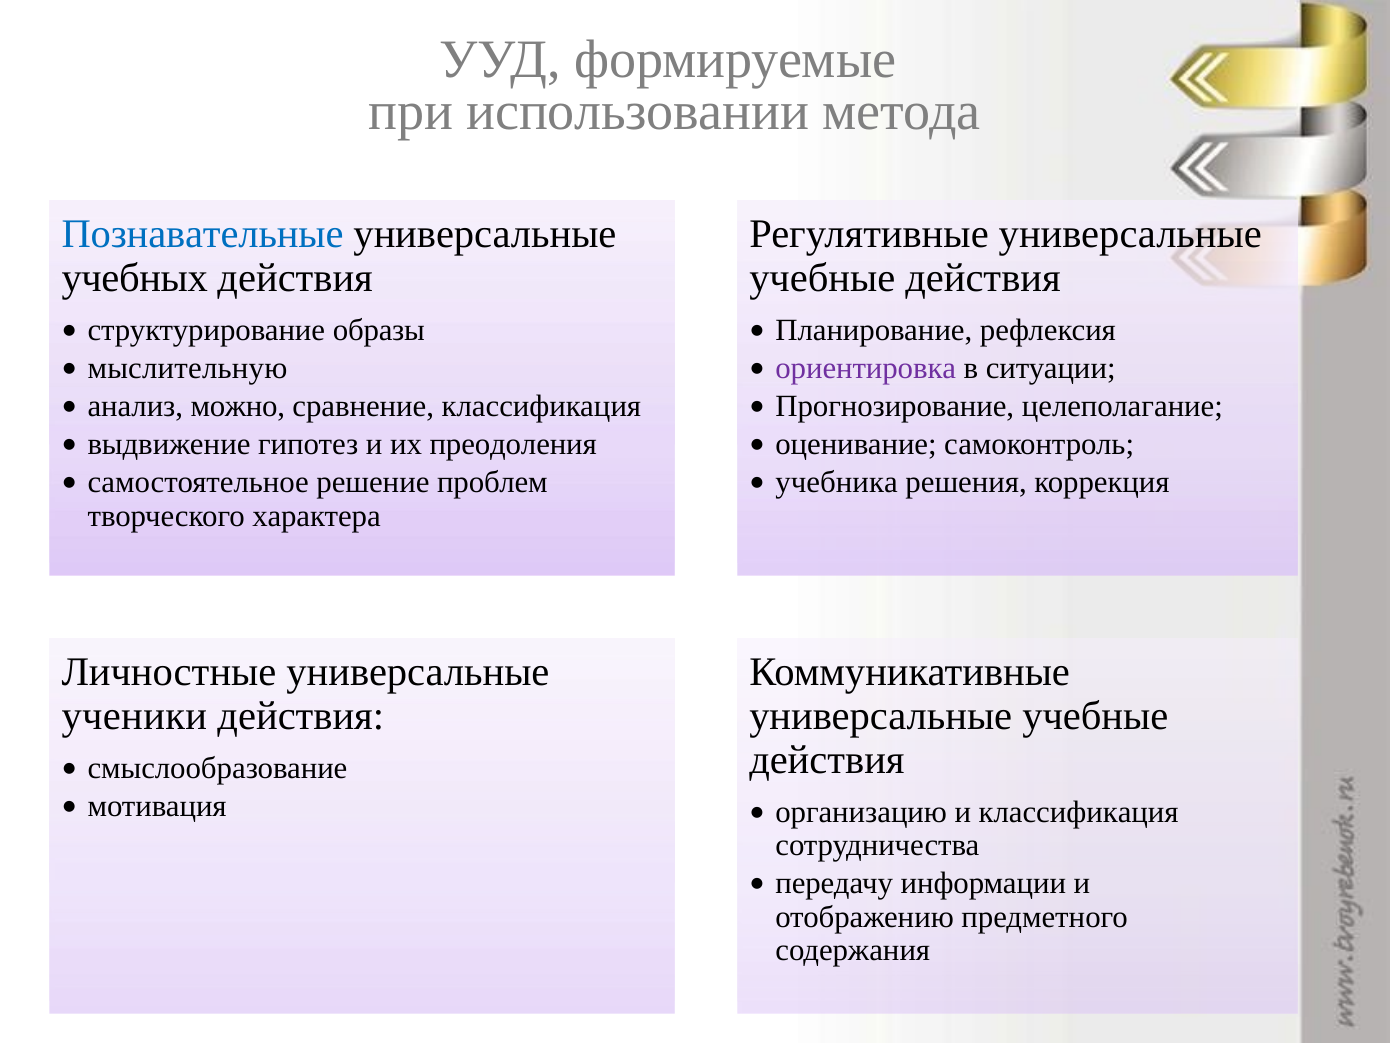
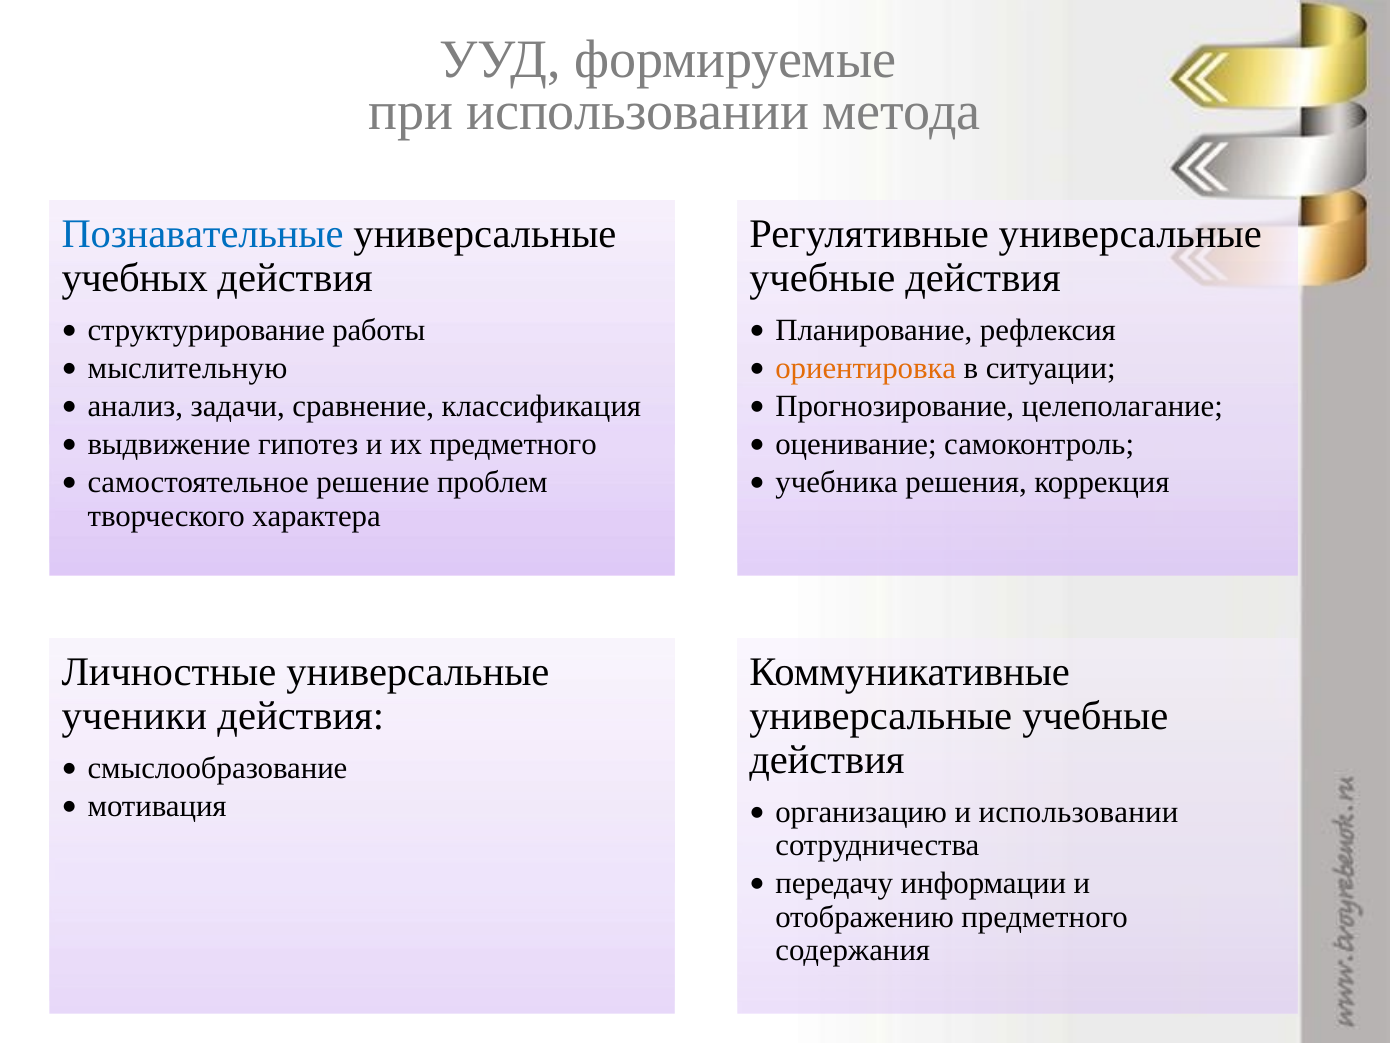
образы: образы -> работы (379, 331)
ориентировка colour: purple -> orange (866, 369)
можно: можно -> задачи (238, 407)
их преодоления: преодоления -> предметного (513, 445)
и классификация: классификация -> использовании (1078, 812)
